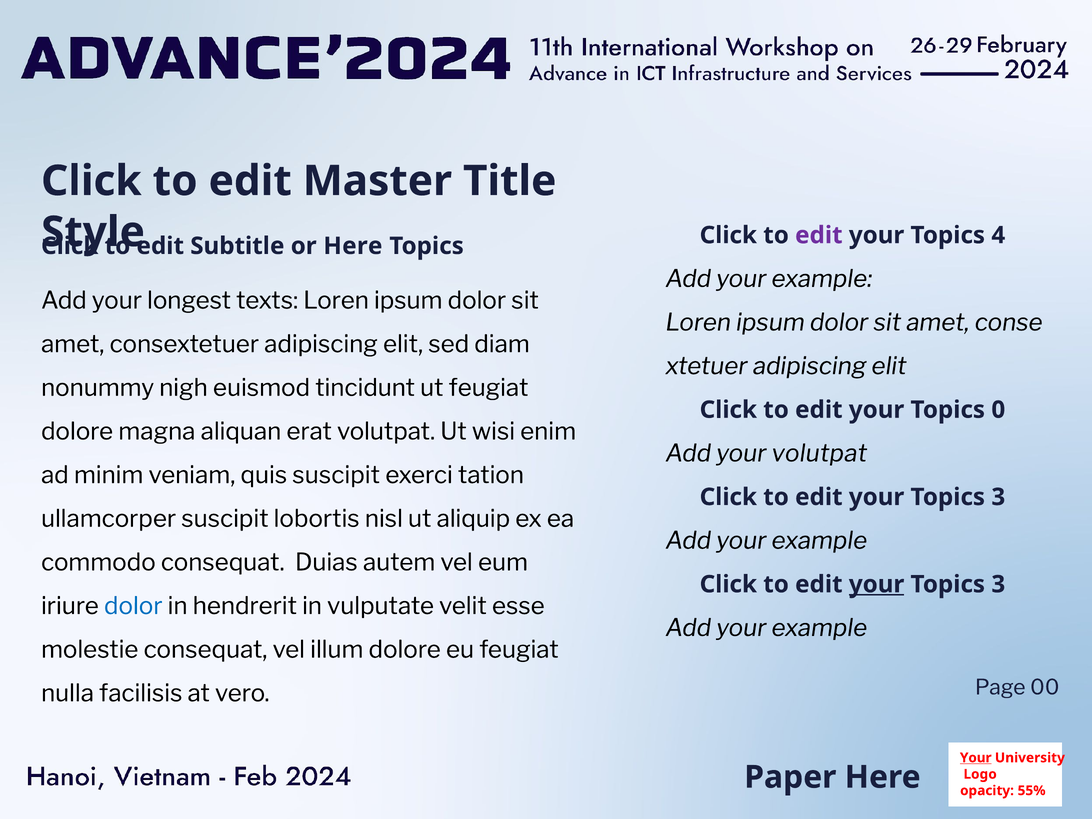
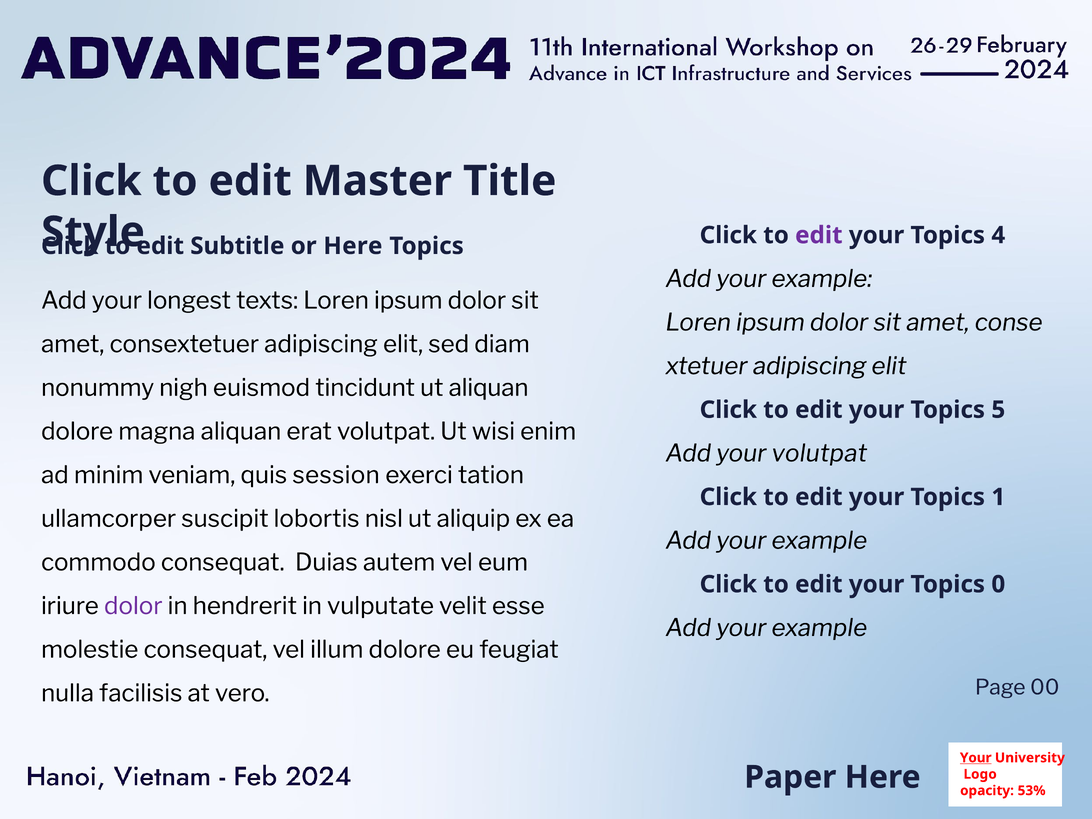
ut feugiat: feugiat -> aliquan (489, 388)
0: 0 -> 5 (998, 410)
quis suscipit: suscipit -> session (336, 475)
3: 3 -> 1 (998, 497)
your underline: present -> none (877, 584)
3: 3 -> 0 (998, 584)
dolor colour: blue -> purple (133, 606)
55%: 55% -> 53% (1032, 791)
